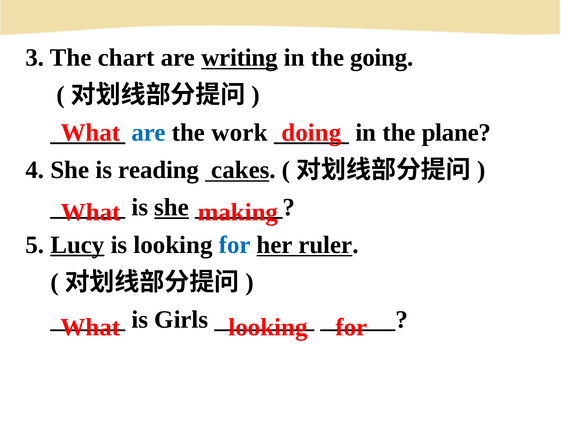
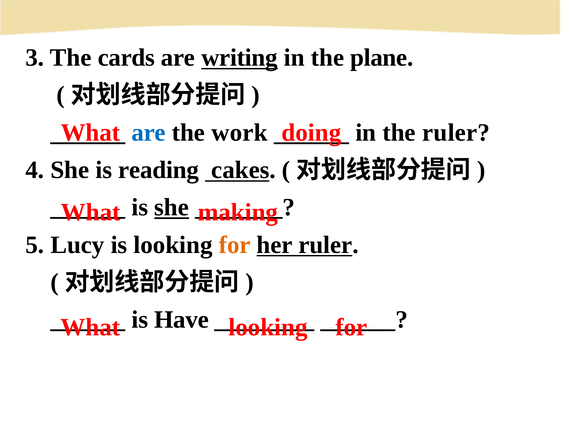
chart: chart -> cards (126, 58)
going: going -> plane (382, 58)
the plane: plane -> ruler (456, 132)
Lucy underline: present -> none (77, 245)
for colour: blue -> orange (235, 245)
Girls: Girls -> Have (181, 319)
